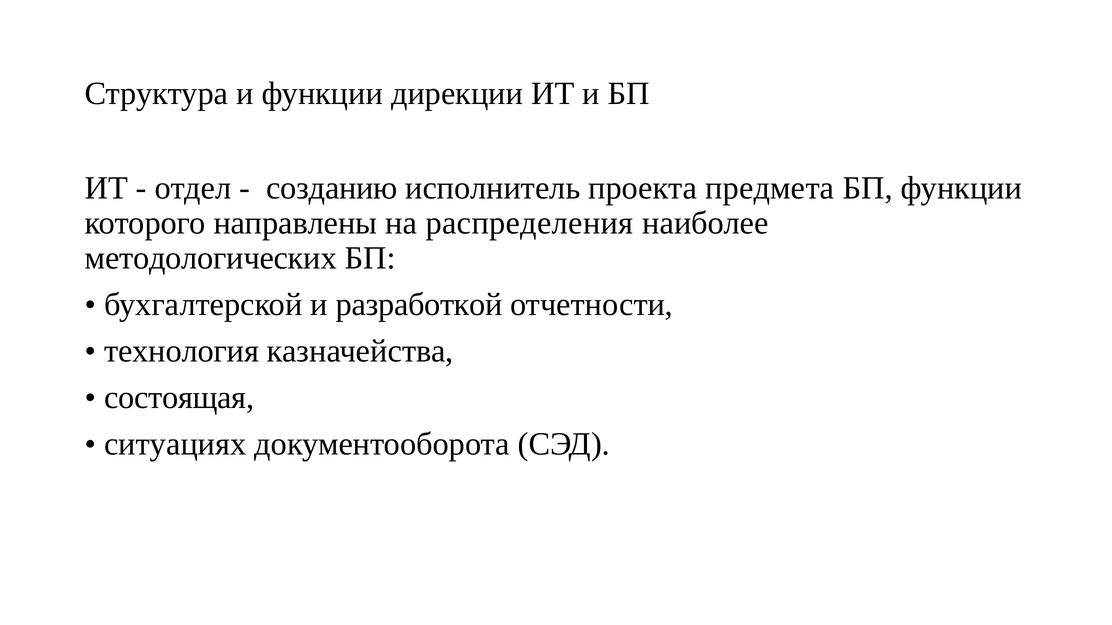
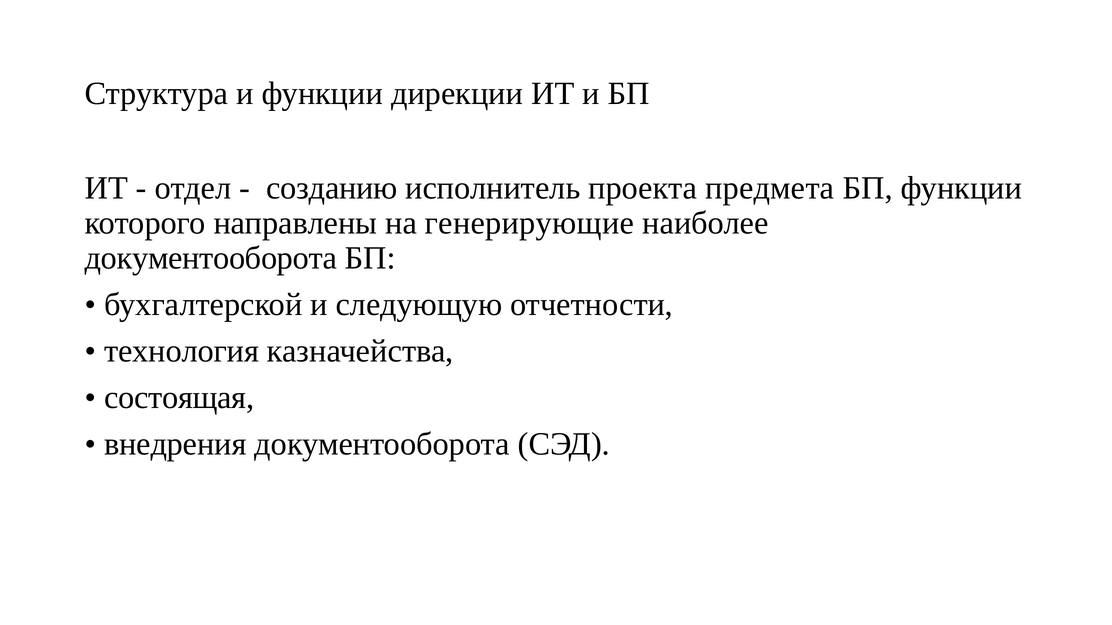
распределения: распределения -> генерирующие (530, 223)
методологических: методологических -> документооборота (211, 258)
разработкой: разработкой -> следующую (419, 305)
ситуациях: ситуациях -> внедрения (175, 445)
